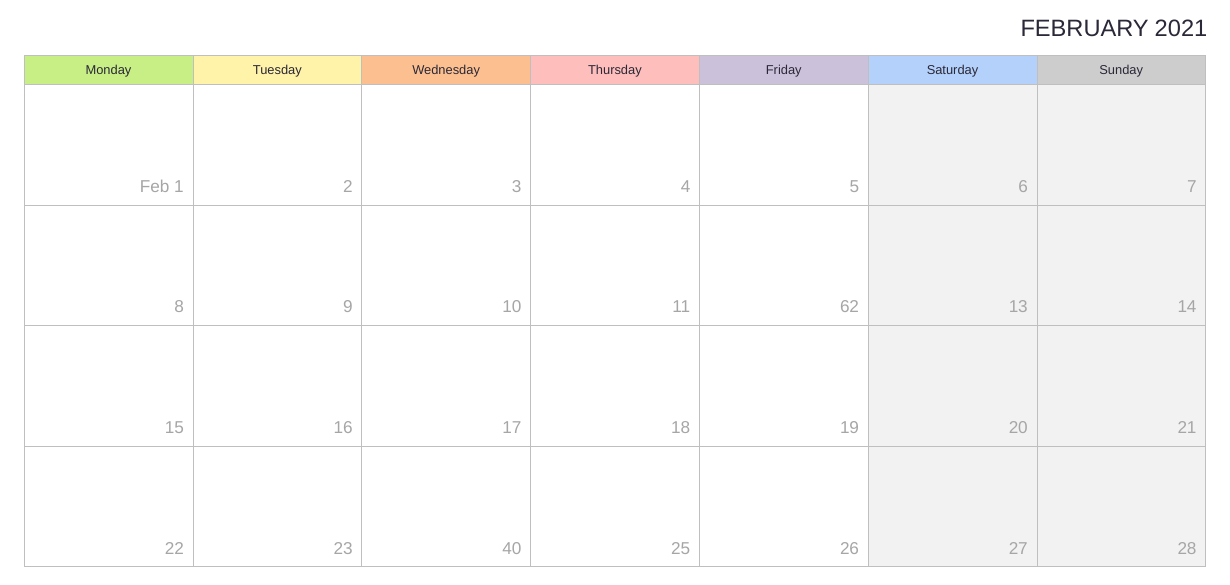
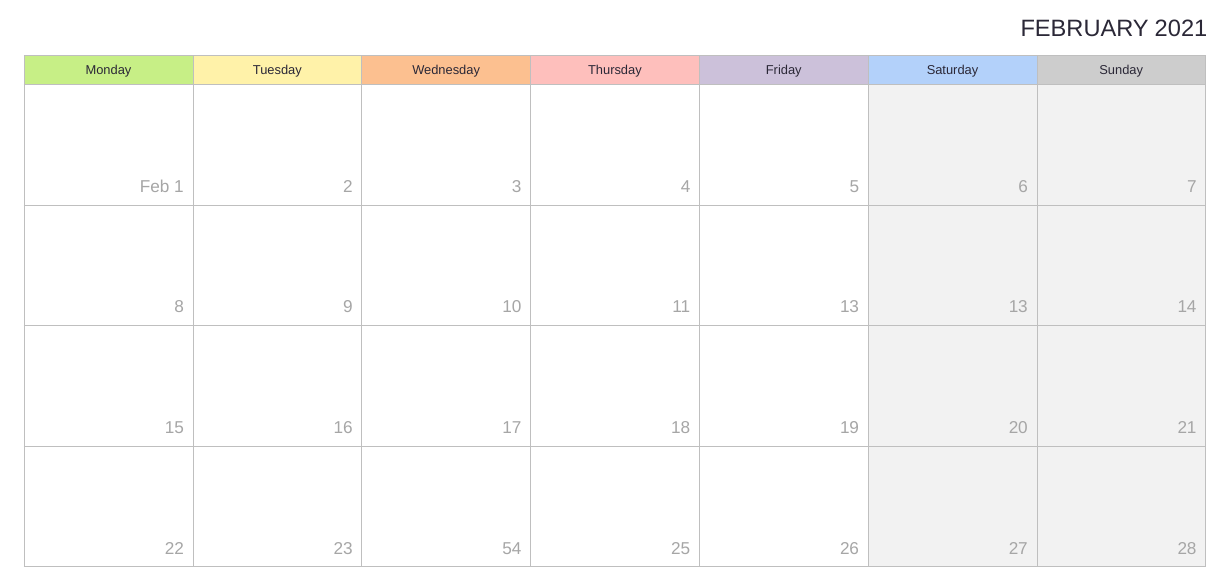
11 62: 62 -> 13 (850, 307)
40: 40 -> 54 (512, 548)
